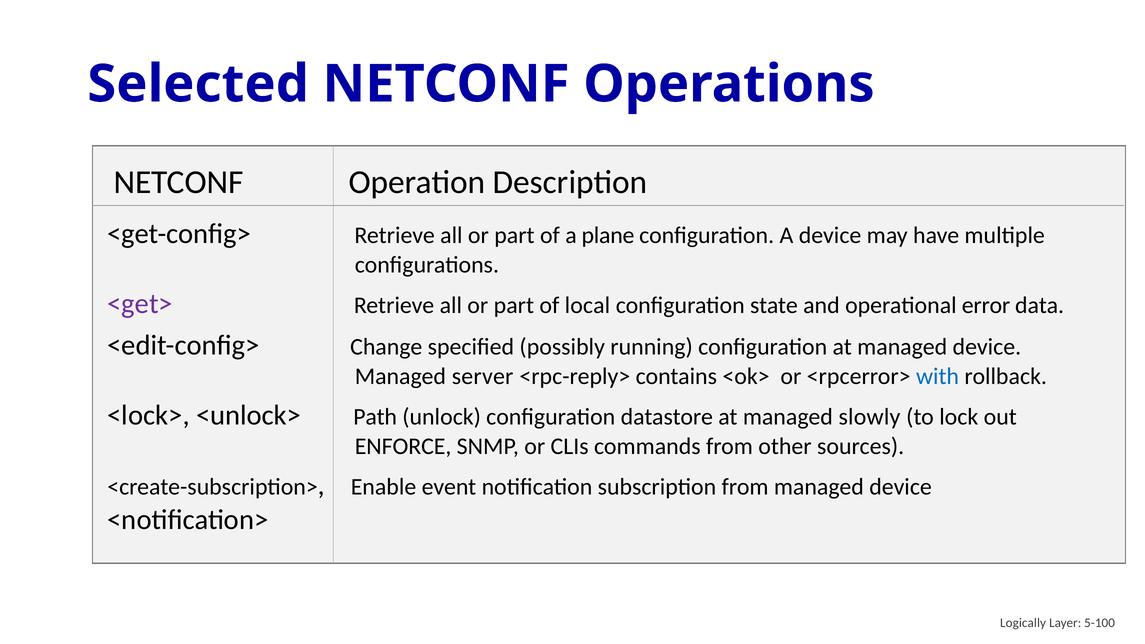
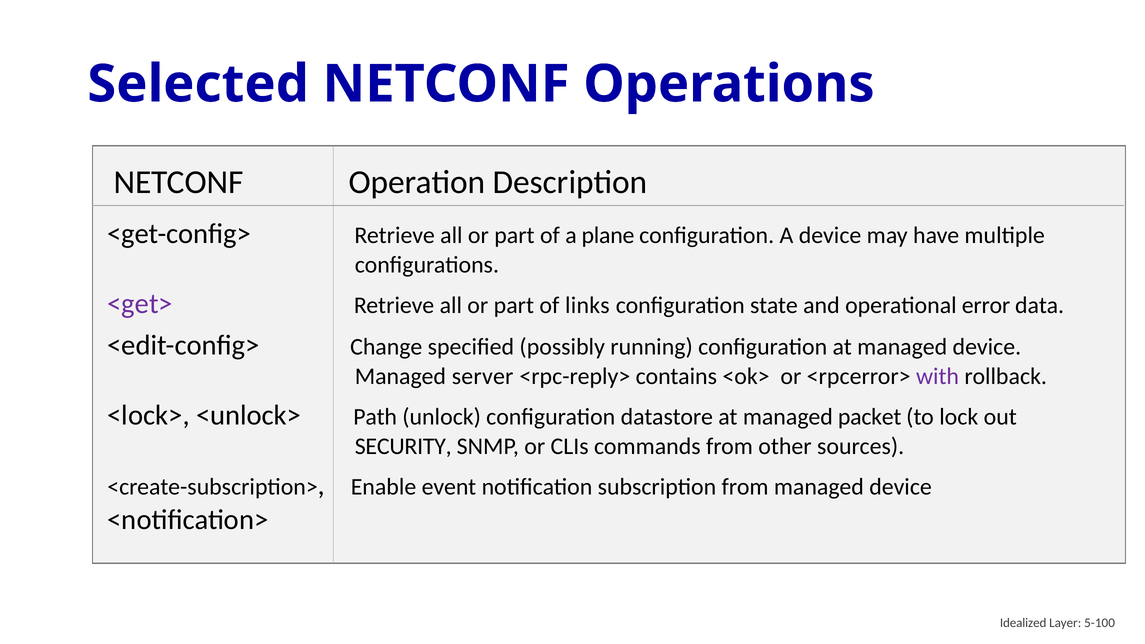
local: local -> links (587, 305)
with colour: blue -> purple (938, 376)
slowly: slowly -> packet (870, 417)
ENFORCE: ENFORCE -> SECURITY (403, 447)
Logically: Logically -> Idealized (1023, 623)
